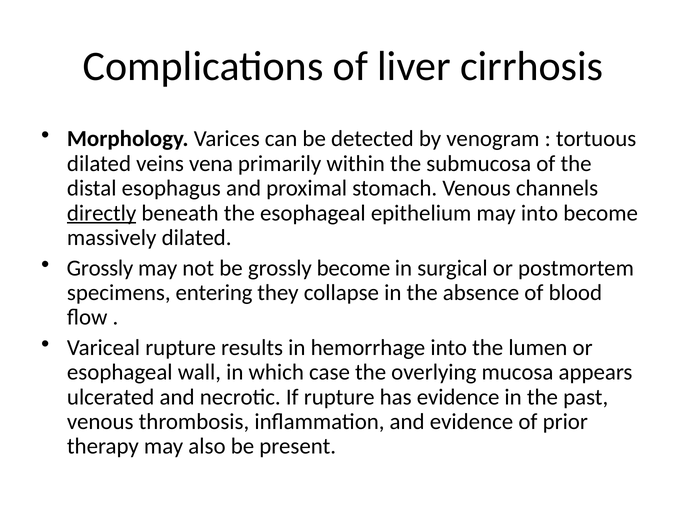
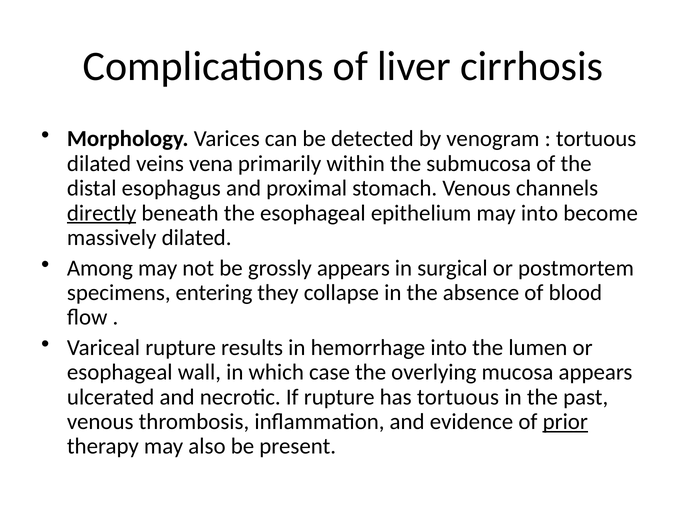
Grossly: Grossly -> Among (100, 268)
grossly become: become -> appears (353, 268)
has evidence: evidence -> tortuous (458, 397)
prior underline: none -> present (565, 422)
